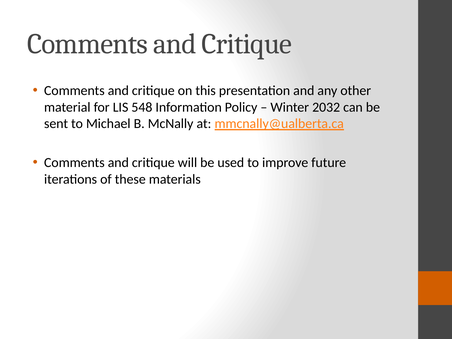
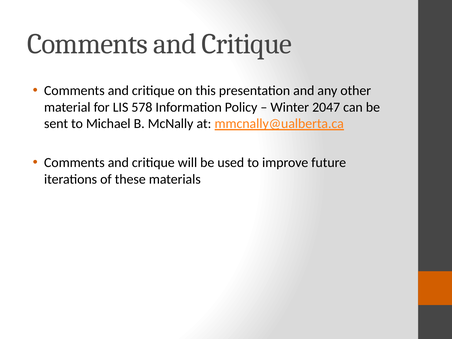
548: 548 -> 578 (142, 107)
2032: 2032 -> 2047 (326, 107)
